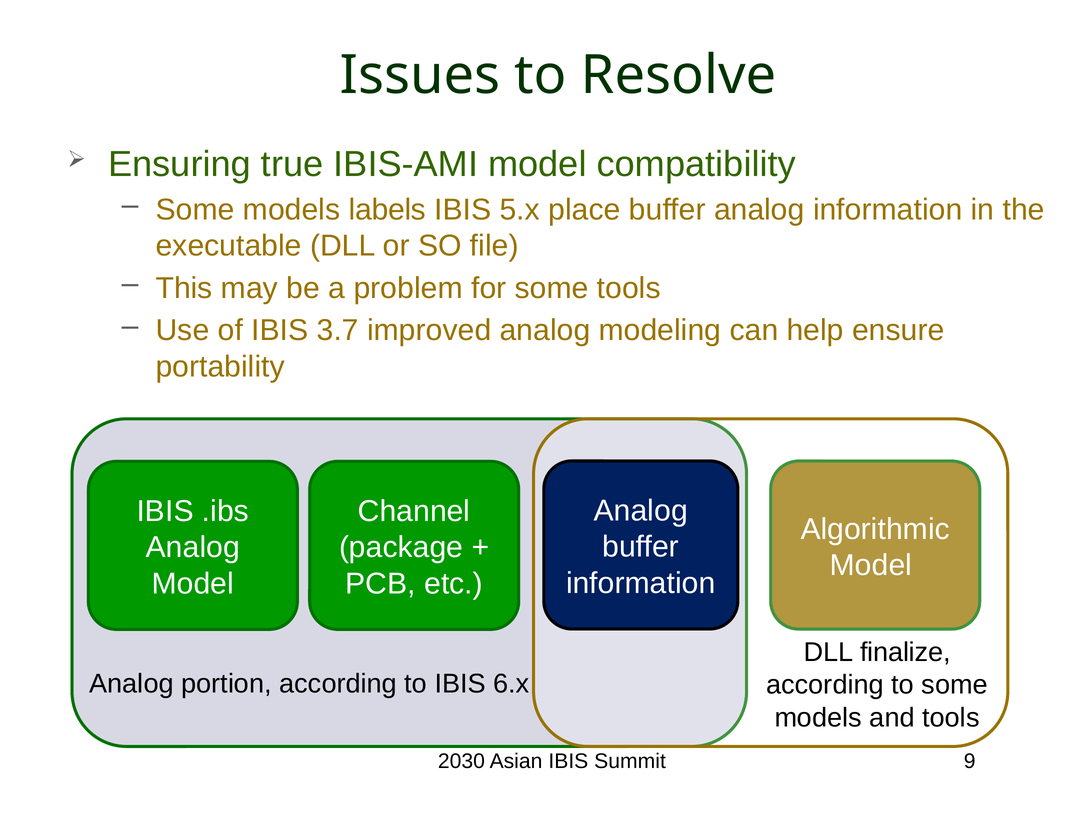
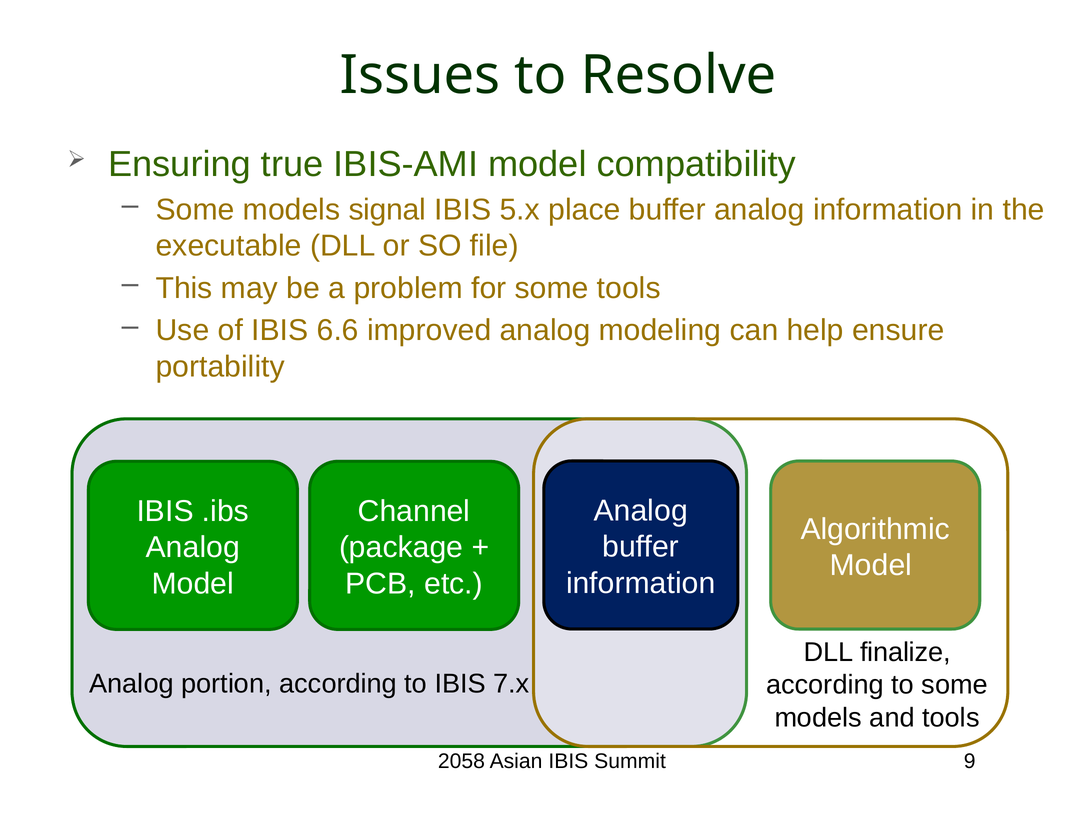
labels: labels -> signal (387, 210)
3.7: 3.7 -> 6.6 (338, 331)
6.x: 6.x -> 7.x (511, 684)
2030: 2030 -> 2058 (461, 762)
